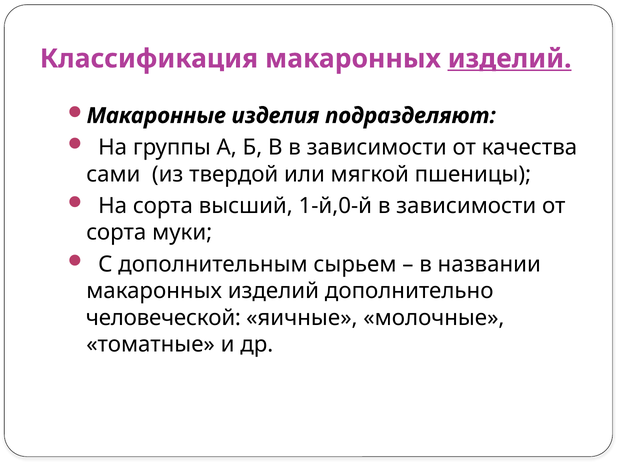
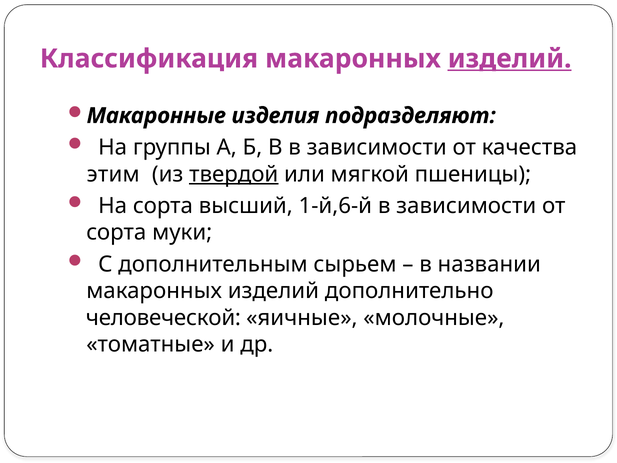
сами: сами -> этим (113, 174)
твердой underline: none -> present (234, 174)
1-й,0-й: 1-й,0-й -> 1-й,6-й (335, 206)
